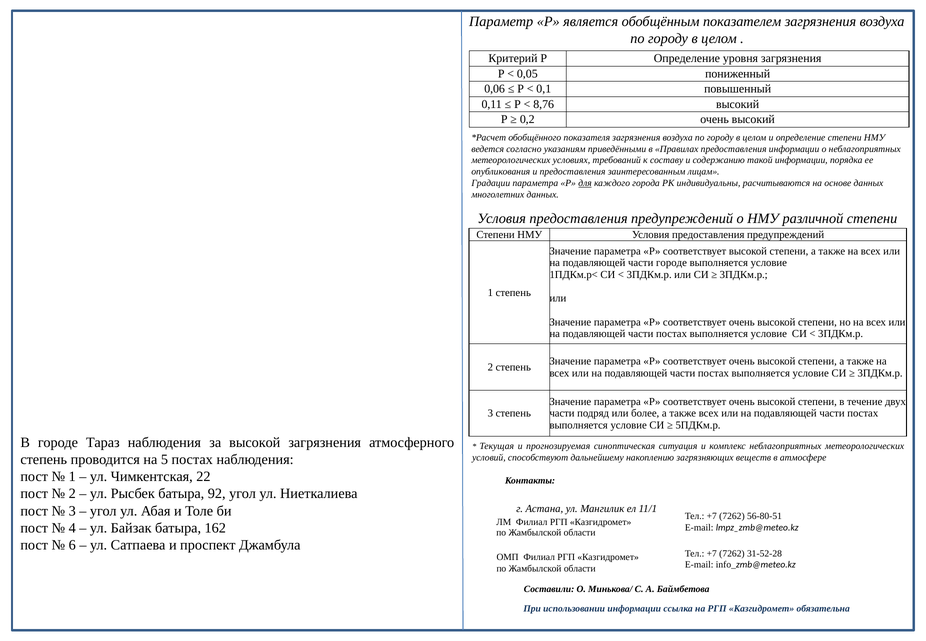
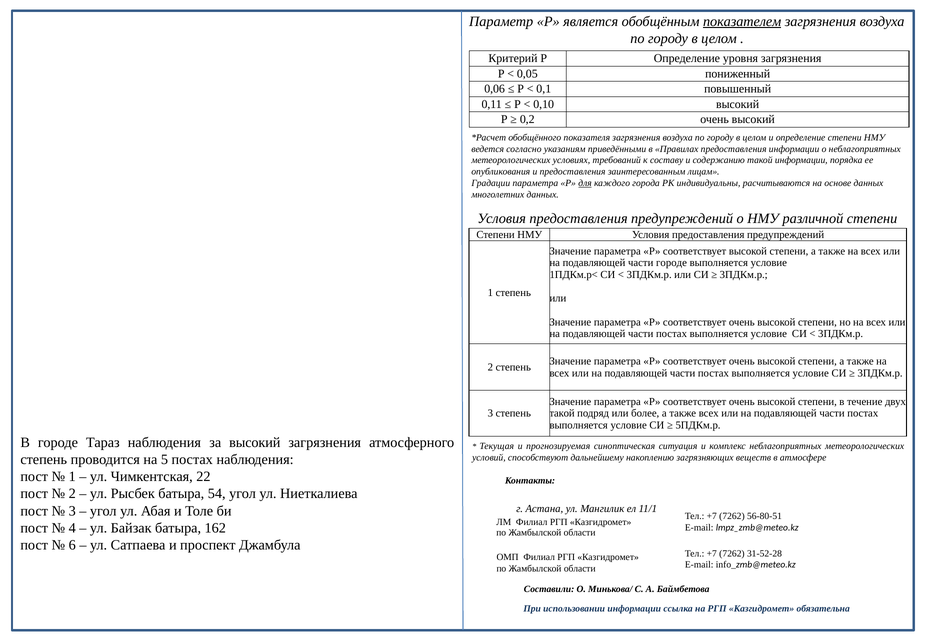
показателем underline: none -> present (742, 21)
8,76: 8,76 -> 0,10 (544, 104)
части: части -> такой (562, 413)
за высокой: высокой -> высокий (255, 443)
92: 92 -> 54 (217, 494)
